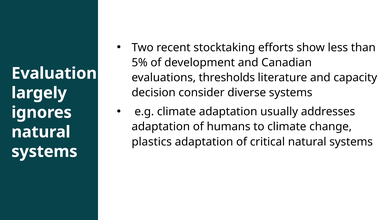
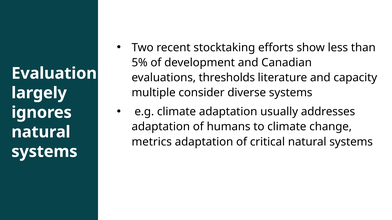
decision: decision -> multiple (154, 93)
plastics: plastics -> metrics (152, 142)
